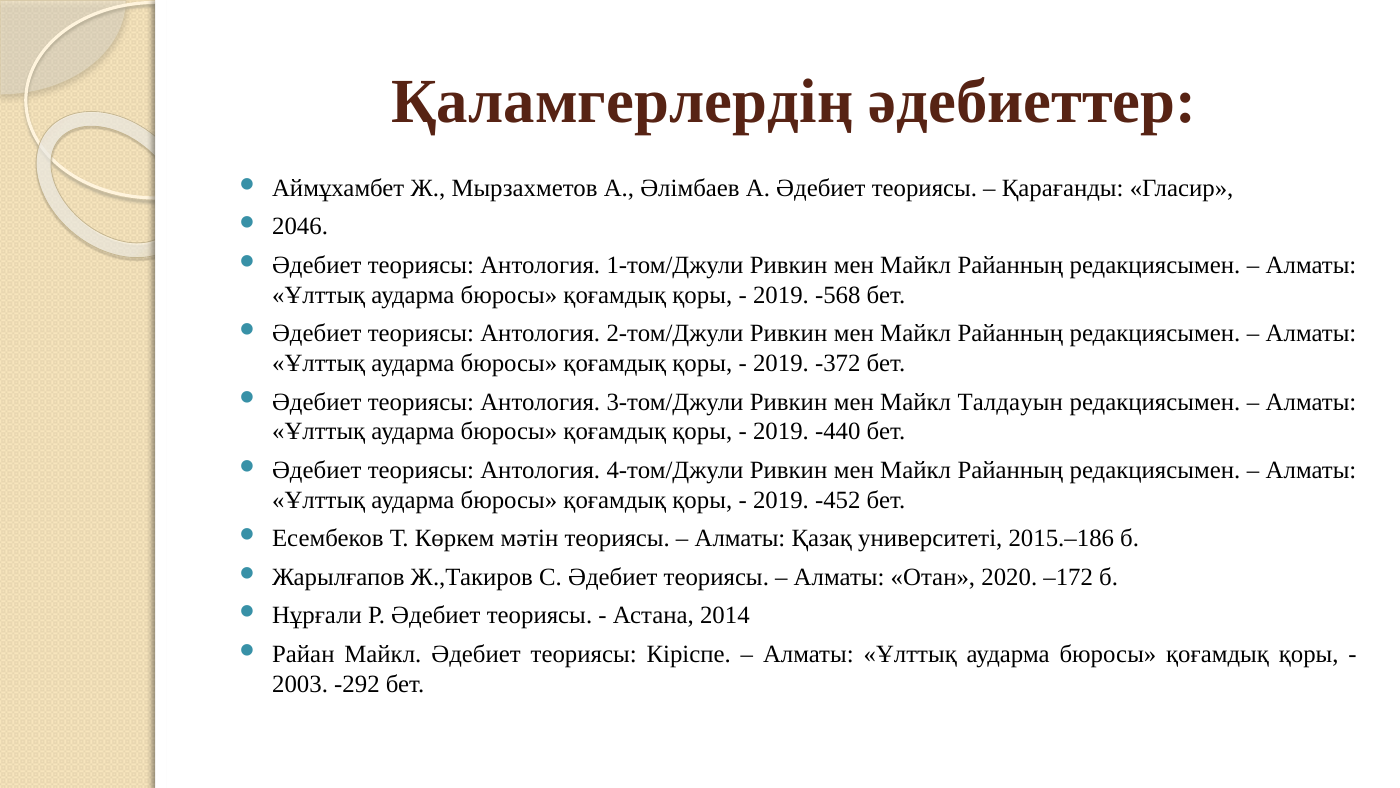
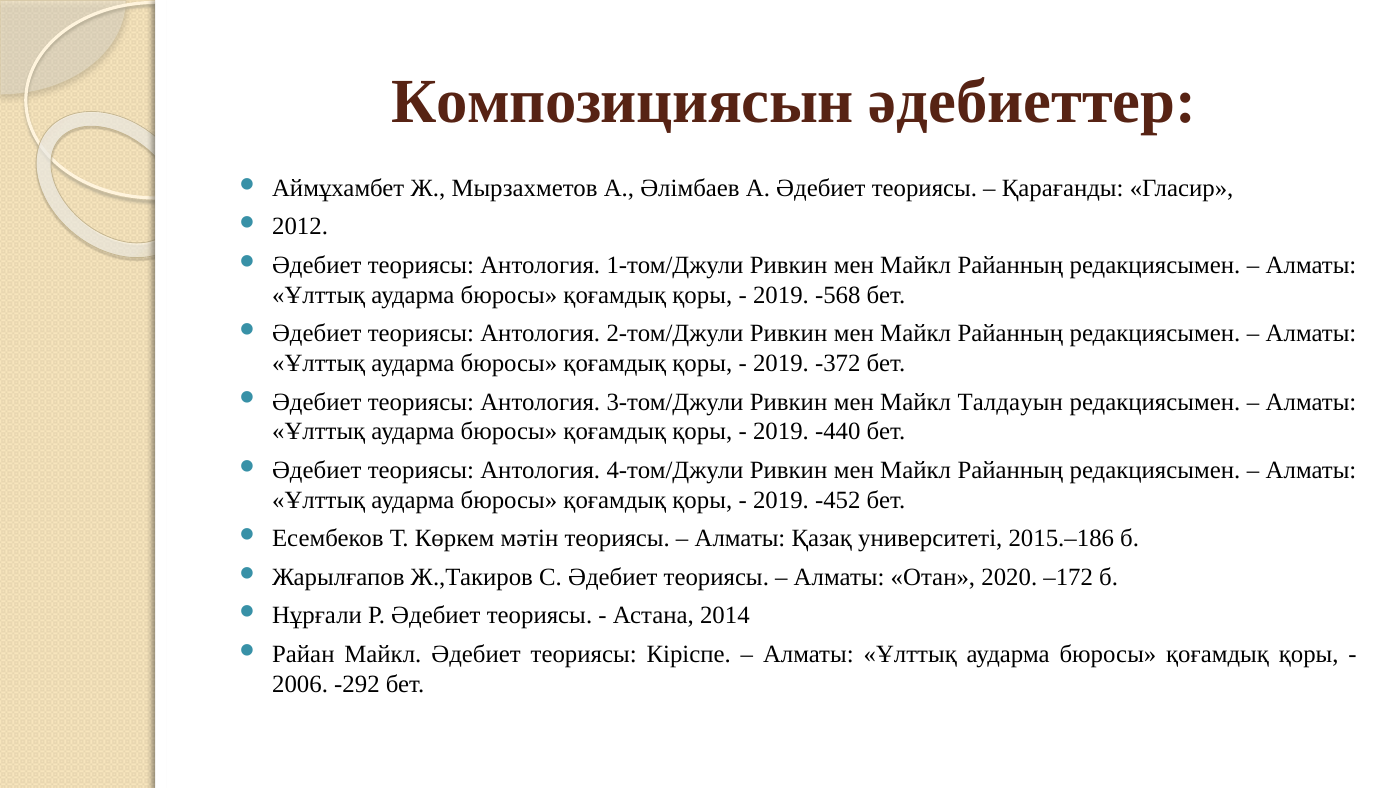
Қаламгерлердің: Қаламгерлердің -> Композициясын (622, 102)
2046: 2046 -> 2012 (300, 227)
2003: 2003 -> 2006 (300, 684)
